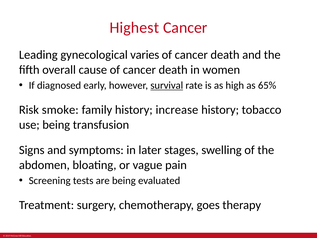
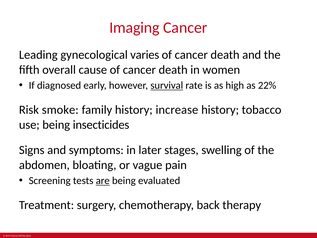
Highest: Highest -> Imaging (135, 28)
65%: 65% -> 22% (267, 85)
transfusion: transfusion -> insecticides (101, 125)
are underline: none -> present (103, 181)
goes: goes -> back (208, 205)
